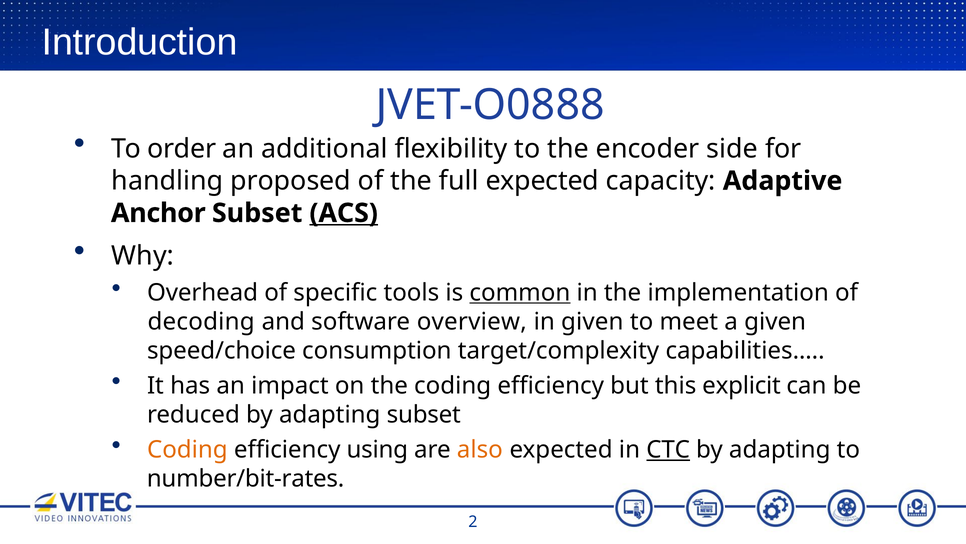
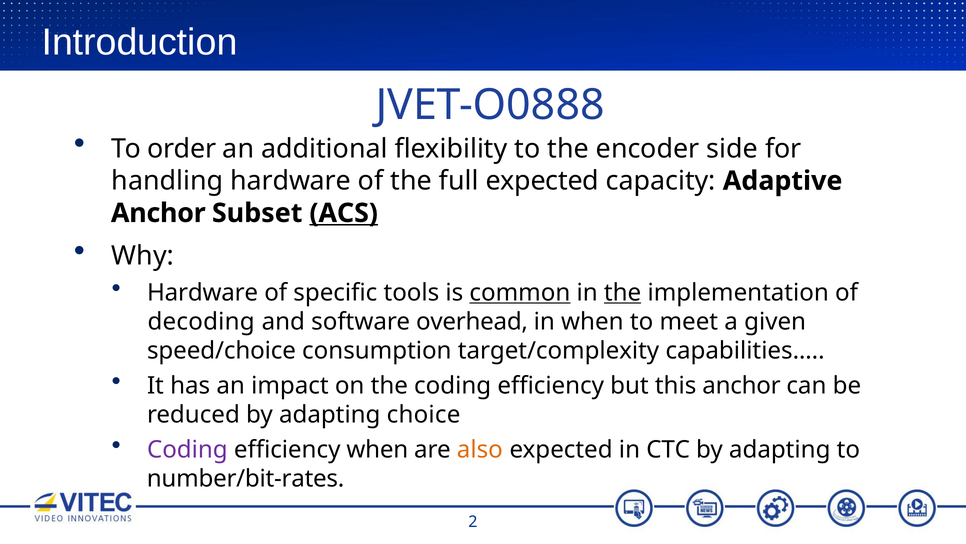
handling proposed: proposed -> hardware (291, 181)
Overhead: Overhead -> Hardware (203, 292)
the underline: none -> present (623, 292)
overview: overview -> overhead (472, 321)
in given: given -> when (592, 321)
this explicit: explicit -> anchor (742, 385)
adapting subset: subset -> choice (424, 414)
Coding colour: orange -> purple (187, 449)
efficiency using: using -> when (377, 449)
CTC underline: present -> none (668, 449)
